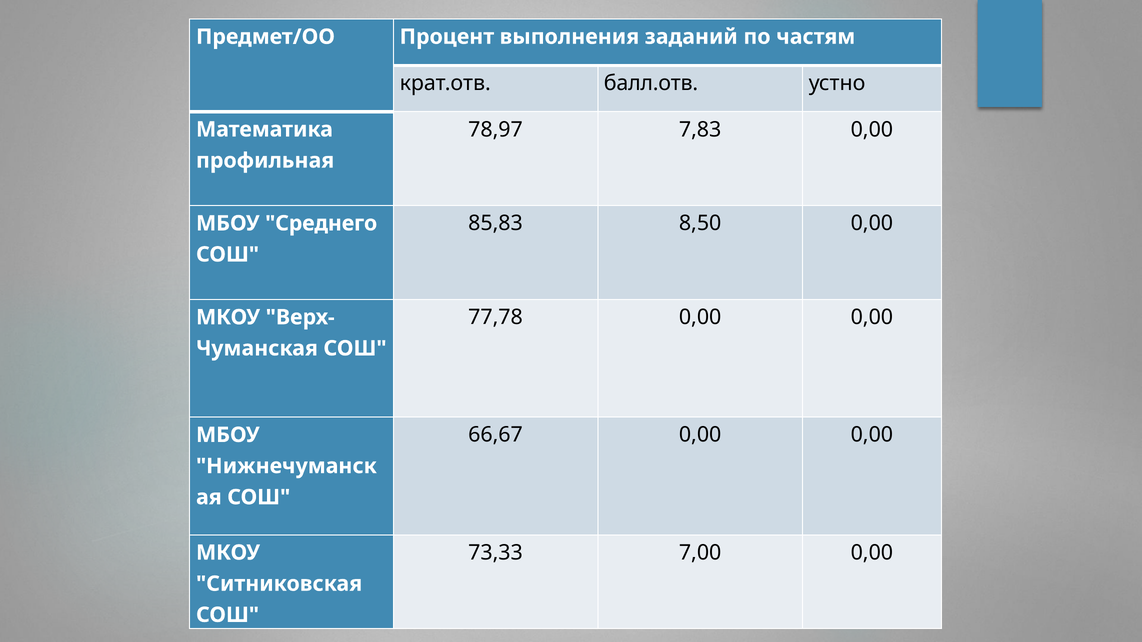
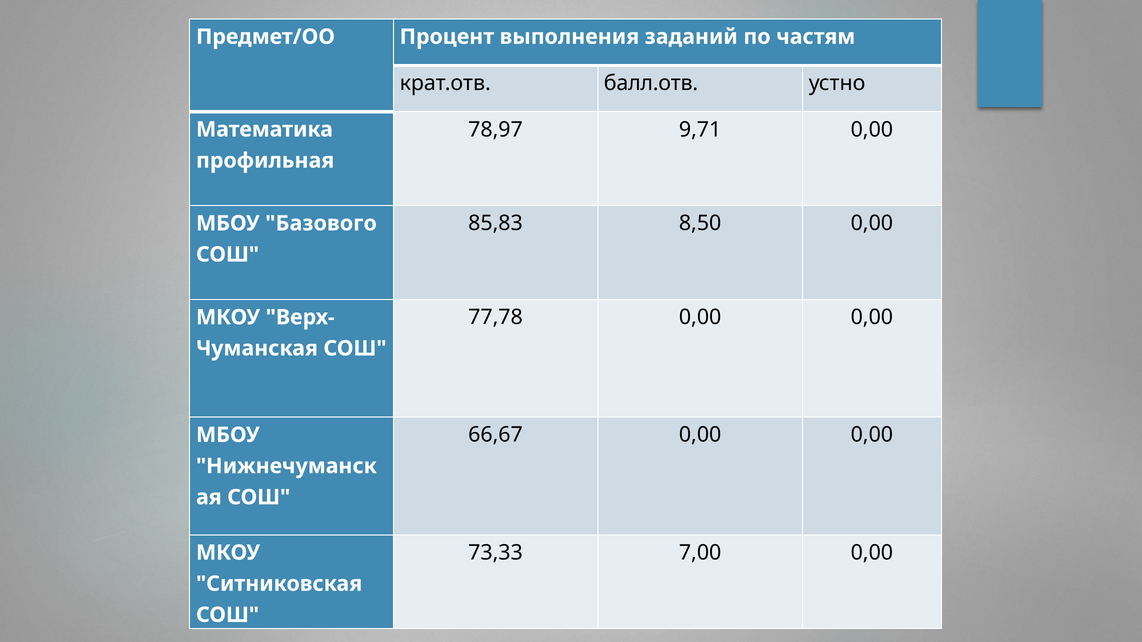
7,83: 7,83 -> 9,71 (700, 130)
Среднего: Среднего -> Базового (321, 223)
